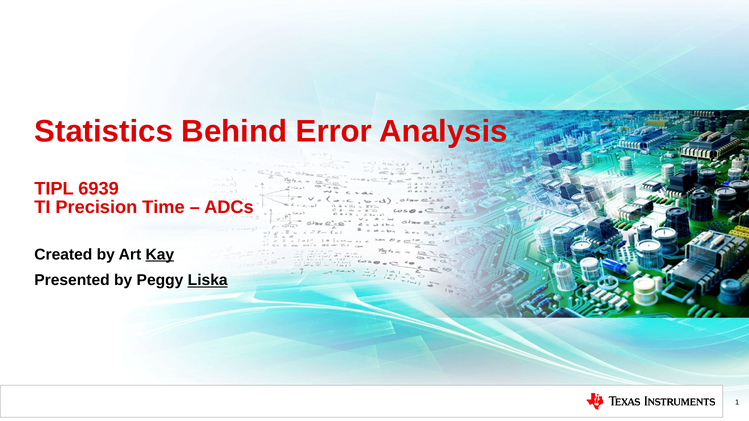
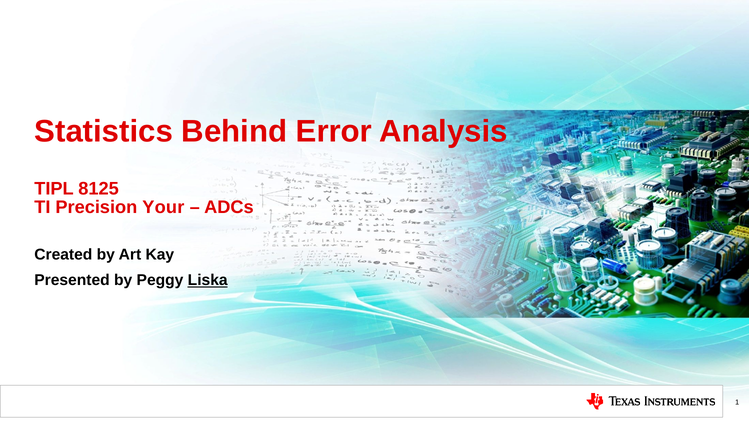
6939: 6939 -> 8125 (99, 189)
Time: Time -> Your (163, 208)
Kay underline: present -> none (160, 255)
